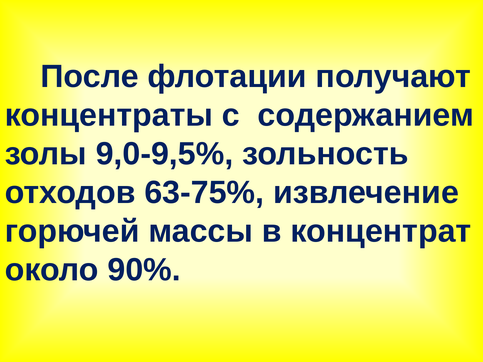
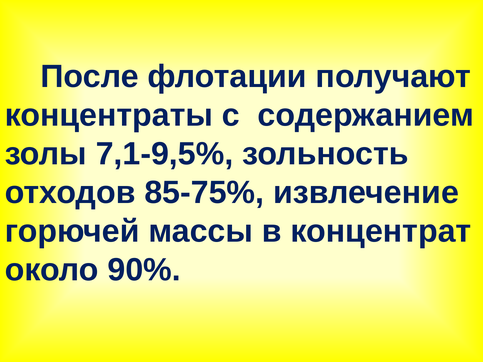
9,0-9,5%: 9,0-9,5% -> 7,1-9,5% (164, 154)
63-75%: 63-75% -> 85-75% (204, 193)
